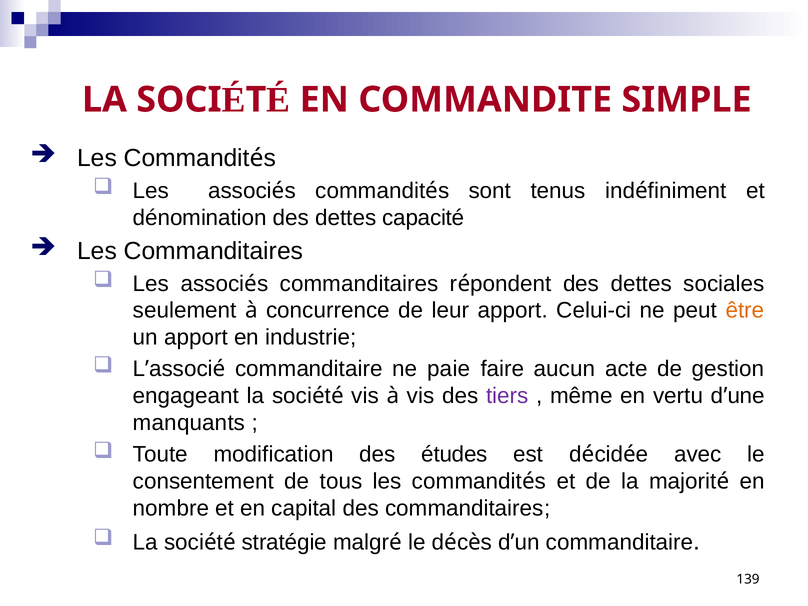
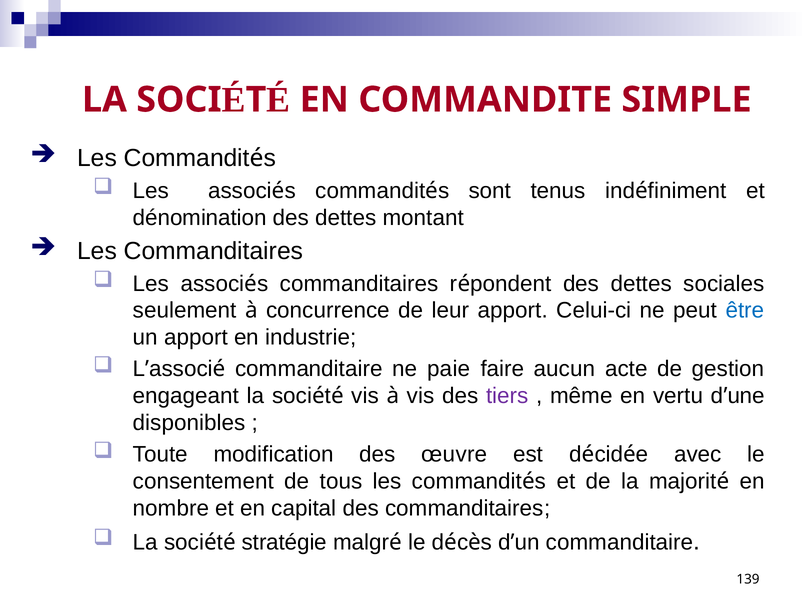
capacité: capacité -> montant (423, 218)
être colour: orange -> blue (745, 311)
manquants: manquants -> disponibles (189, 423)
études: études -> œuvre (454, 454)
